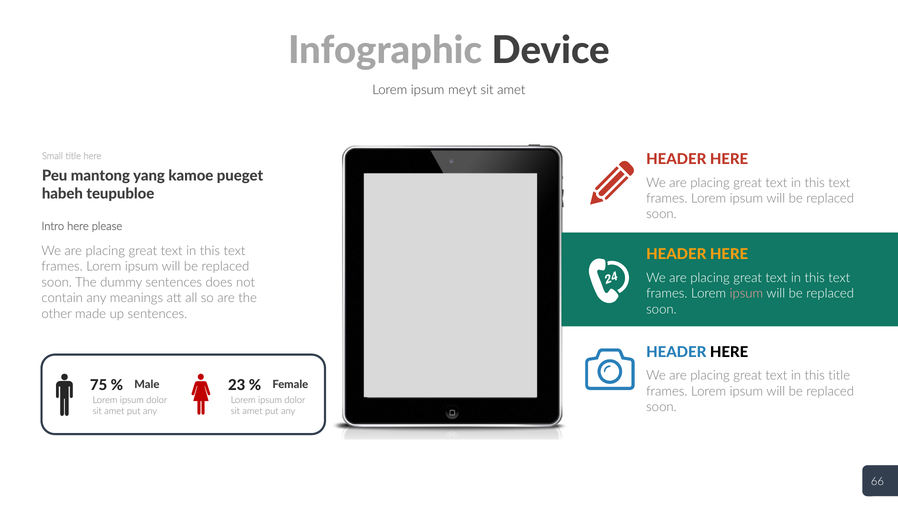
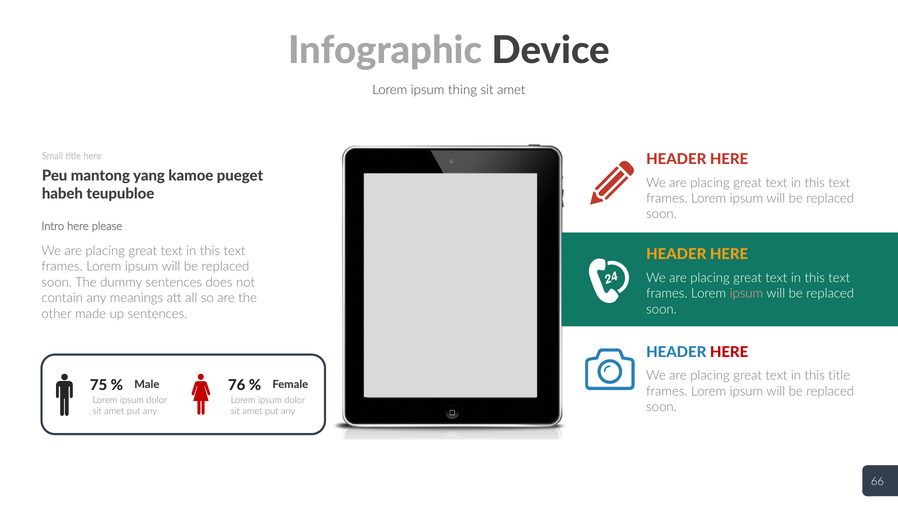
meyt: meyt -> thing (463, 90)
HERE colour: black -> red (729, 352)
23: 23 -> 76 (237, 386)
